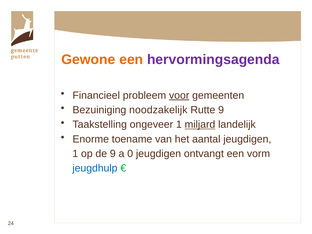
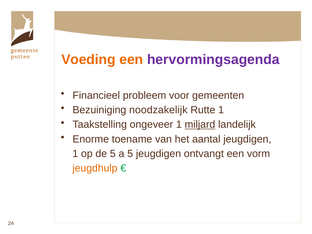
Gewone: Gewone -> Voeding (88, 60)
voor underline: present -> none (179, 95)
Rutte 9: 9 -> 1 (221, 110)
de 9: 9 -> 5 (113, 154)
a 0: 0 -> 5 (130, 154)
jeugdhulp colour: blue -> orange (95, 168)
